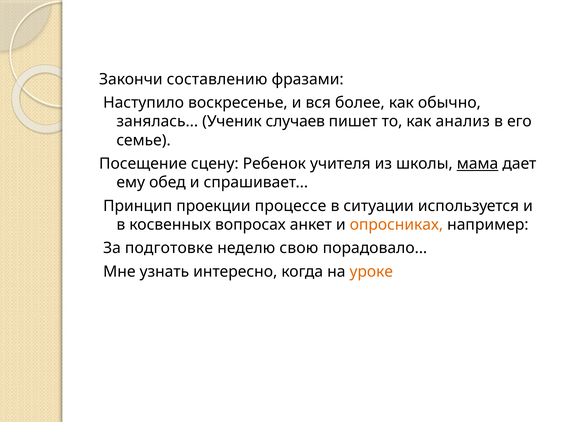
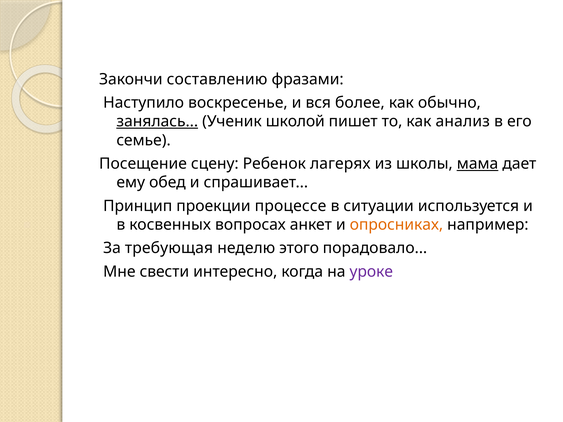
занялась underline: none -> present (157, 122)
случаев: случаев -> школой (295, 122)
учителя: учителя -> лагерях (340, 164)
подготовке: подготовке -> требующая (169, 248)
свою: свою -> этого (299, 248)
узнать: узнать -> свести (164, 272)
уроке colour: orange -> purple (371, 272)
